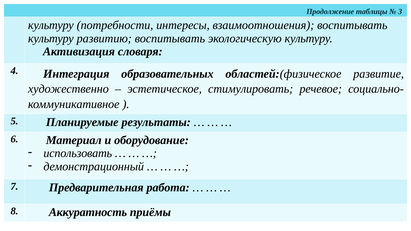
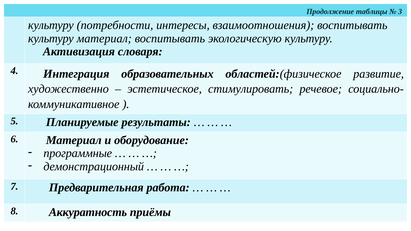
культуру развитию: развитию -> материал (104, 38)
использовать: использовать -> программные (78, 153)
